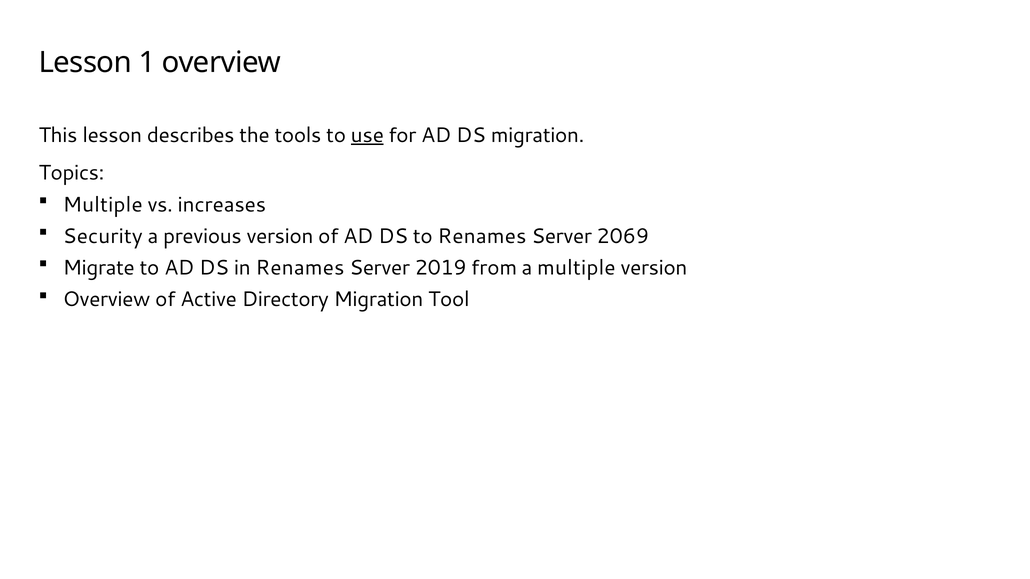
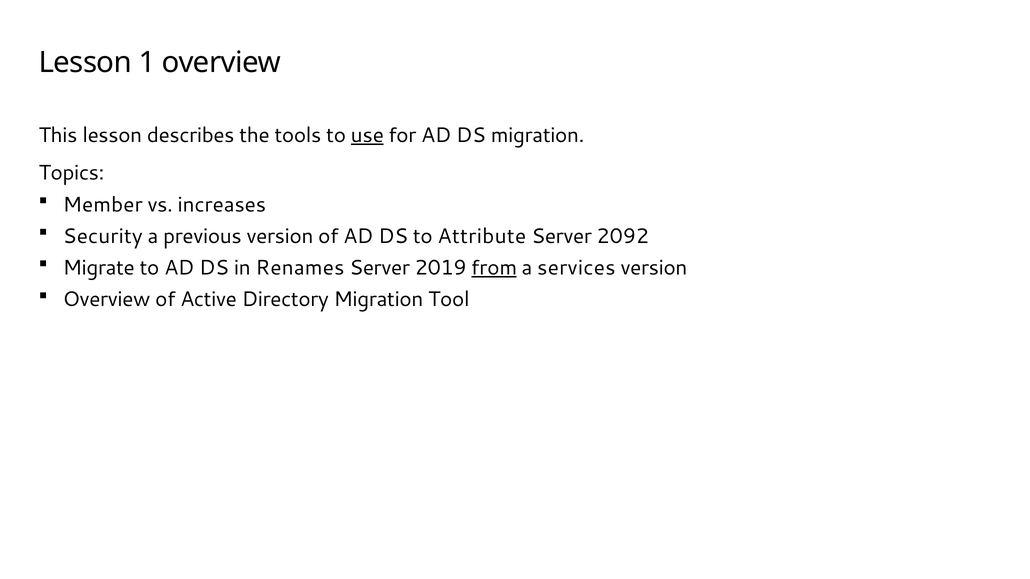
Multiple: Multiple -> Member (103, 205)
to Renames: Renames -> Attribute (482, 236)
2069: 2069 -> 2092 (623, 236)
from underline: none -> present (494, 268)
a multiple: multiple -> services (576, 268)
